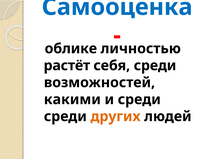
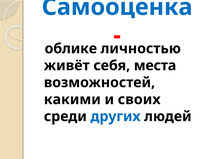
растёт: растёт -> живёт (67, 66)
себя среди: среди -> места (155, 66)
и среди: среди -> своих (139, 99)
других colour: orange -> blue (116, 116)
